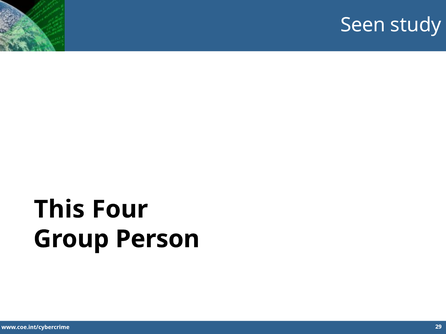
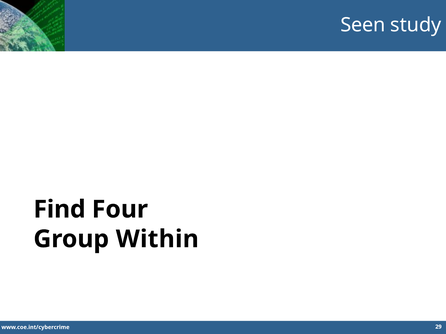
This: This -> Find (60, 210)
Person: Person -> Within (157, 239)
